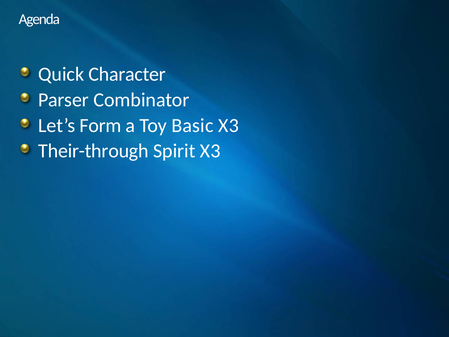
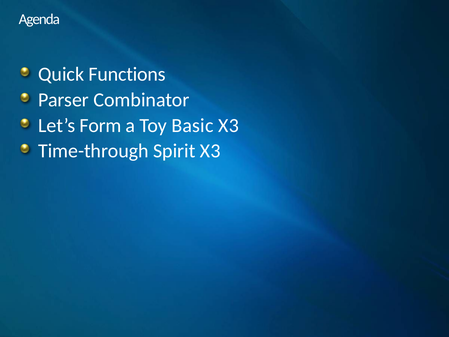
Character: Character -> Functions (127, 74)
Their-through: Their-through -> Time-through (93, 151)
